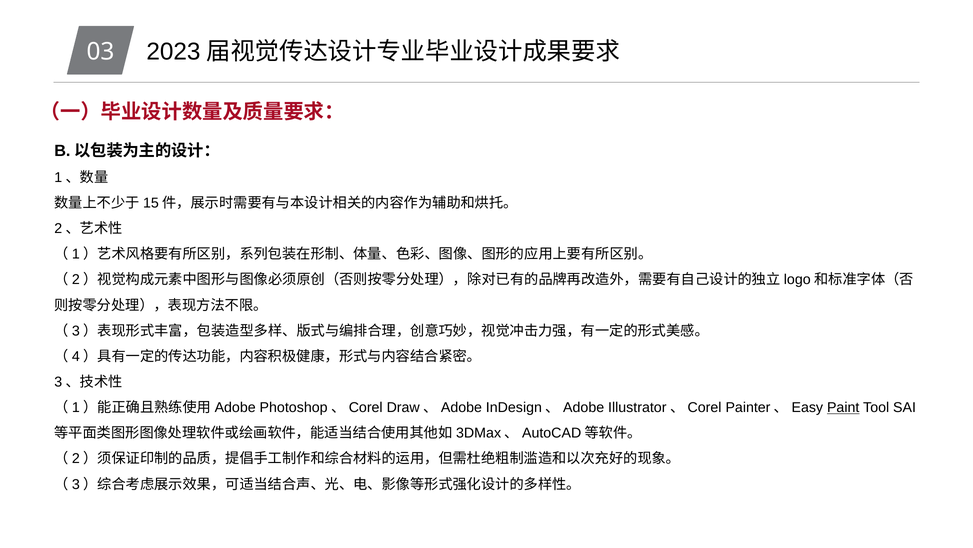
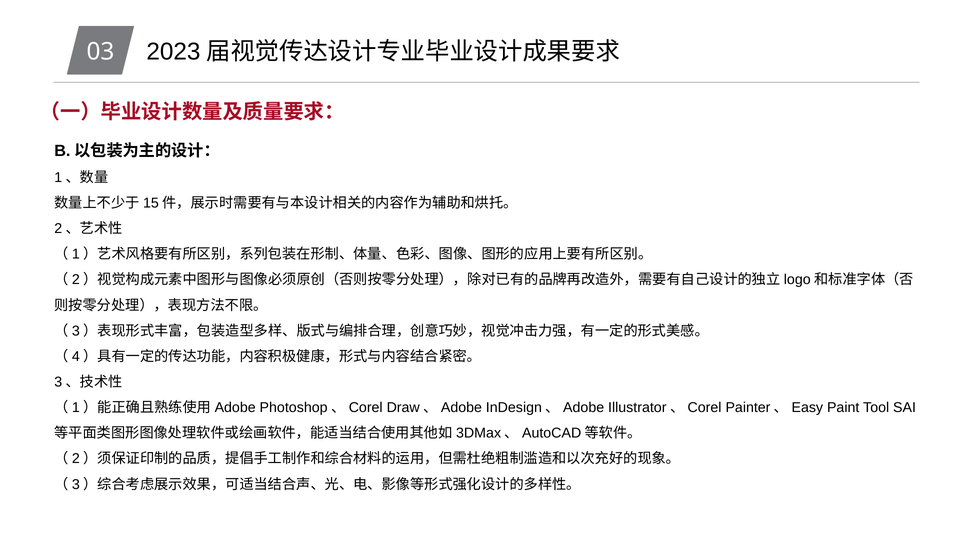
Paint underline: present -> none (843, 407)
